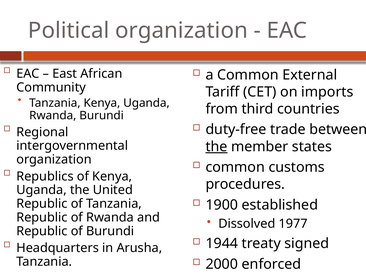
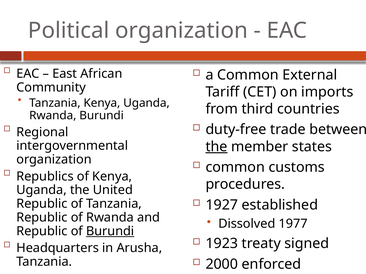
1900: 1900 -> 1927 (222, 205)
Burundi underline: none -> present (110, 232)
1944: 1944 -> 1923 (222, 244)
